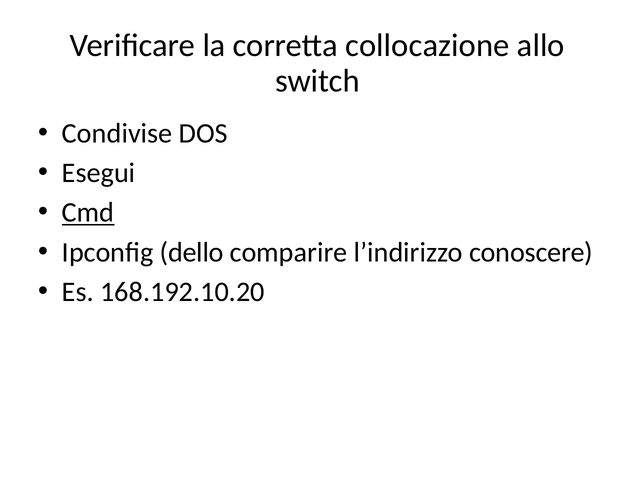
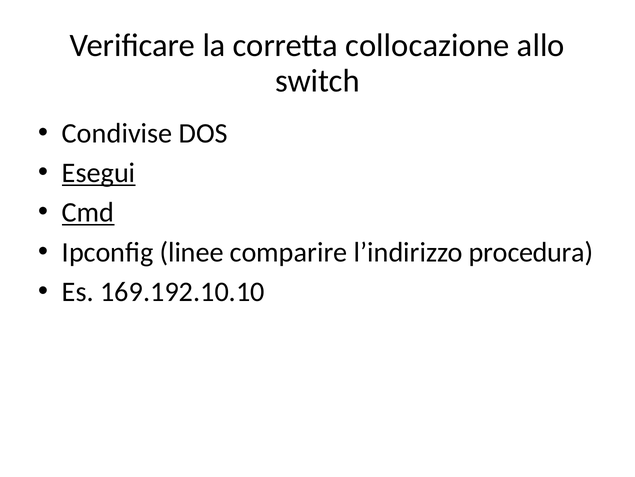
Esegui underline: none -> present (99, 173)
dello: dello -> linee (192, 252)
conoscere: conoscere -> procedura (531, 252)
168.192.10.20: 168.192.10.20 -> 169.192.10.10 (182, 291)
